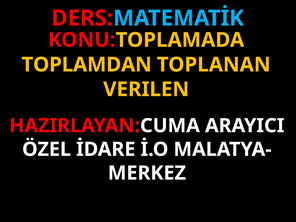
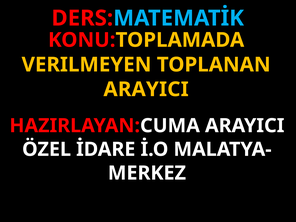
TOPLAMDAN: TOPLAMDAN -> VERILMEYEN (87, 65)
VERILEN: VERILEN -> ARAYICI (146, 89)
